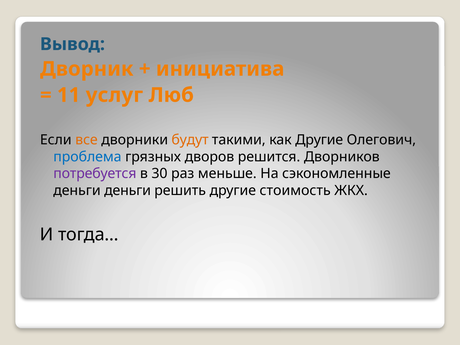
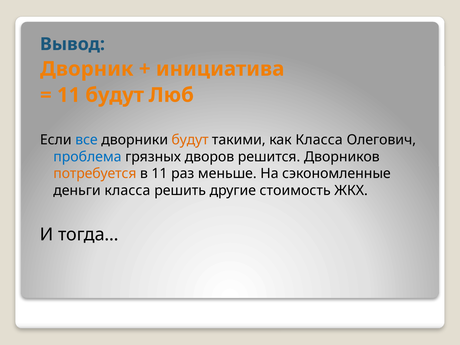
11 услуг: услуг -> будут (115, 95)
все colour: orange -> blue (86, 140)
как Другие: Другие -> Класса (319, 140)
потребуется colour: purple -> orange (95, 174)
в 30: 30 -> 11 (159, 174)
деньги деньги: деньги -> класса (127, 190)
